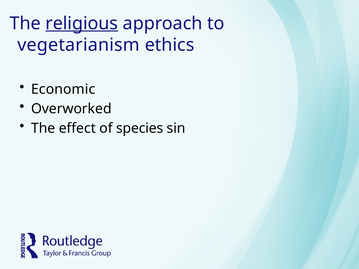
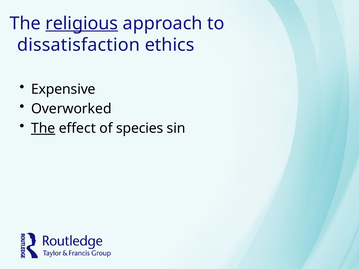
vegetarianism: vegetarianism -> dissatisfaction (79, 45)
Economic: Economic -> Expensive (63, 89)
The underline: none -> present (43, 128)
